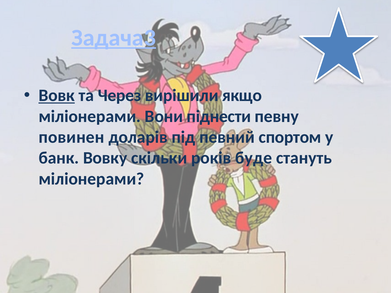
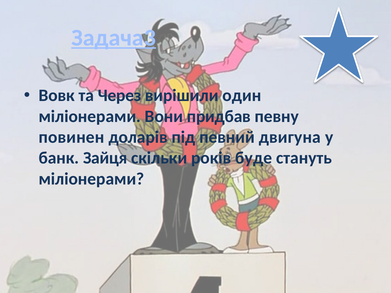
Вовк underline: present -> none (57, 96)
якщо: якщо -> один (242, 96)
піднести: піднести -> придбав (219, 116)
спортом: спортом -> двигуна (290, 137)
Вовку: Вовку -> Зайця (105, 158)
